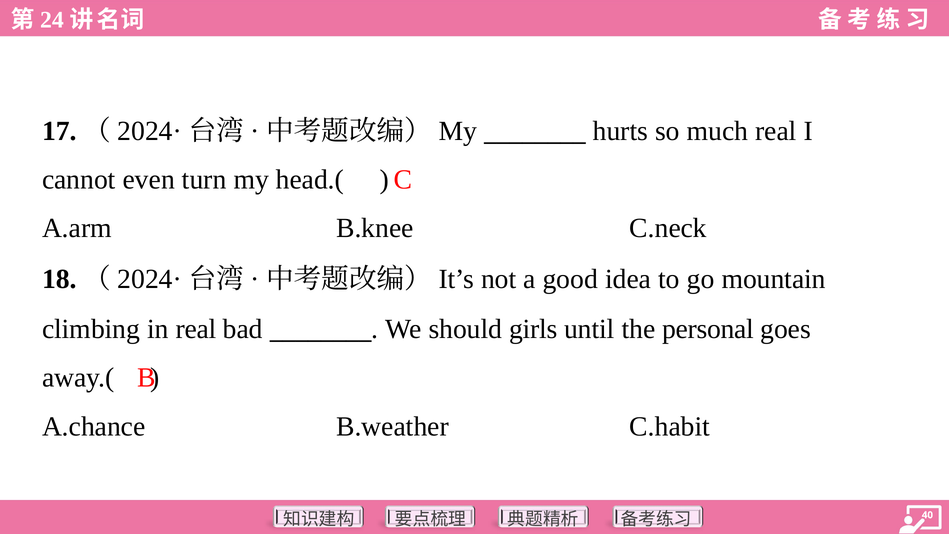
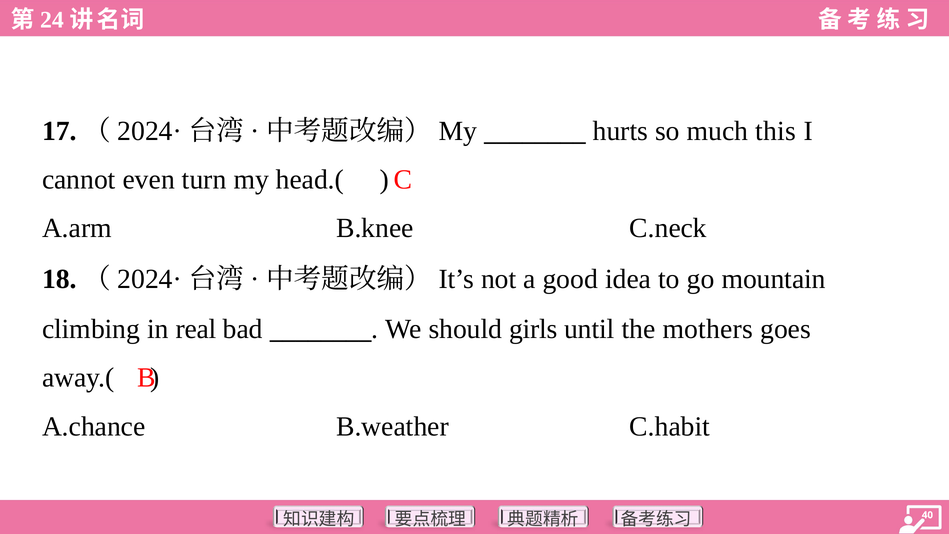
much real: real -> this (776, 131)
personal: personal -> mothers (708, 329)
